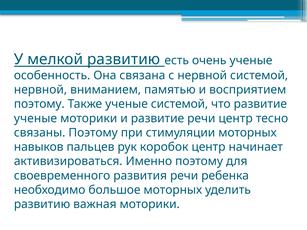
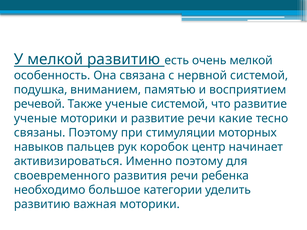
очень ученые: ученые -> мелкой (251, 60)
нервной: нервной -> подушка (41, 90)
поэтому: поэтому -> речевой (39, 104)
речи центр: центр -> какие (236, 118)
большое моторных: моторных -> категории (173, 190)
